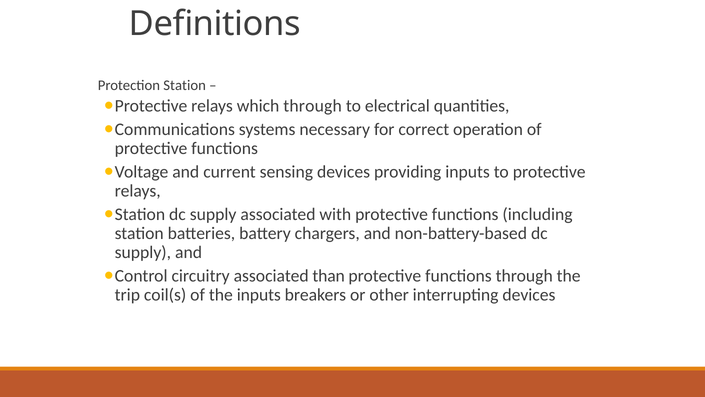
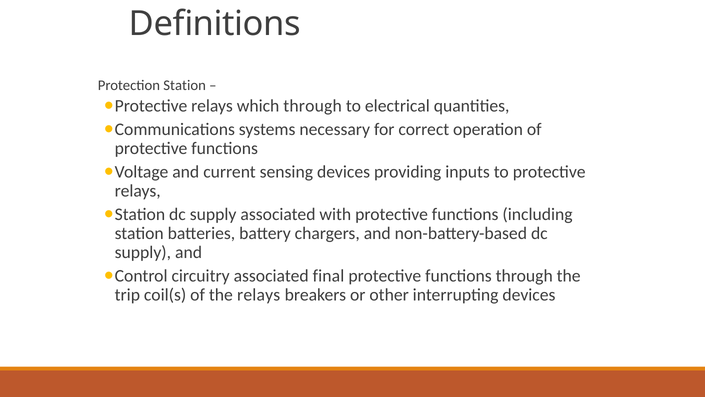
than: than -> final (328, 276)
the inputs: inputs -> relays (259, 295)
